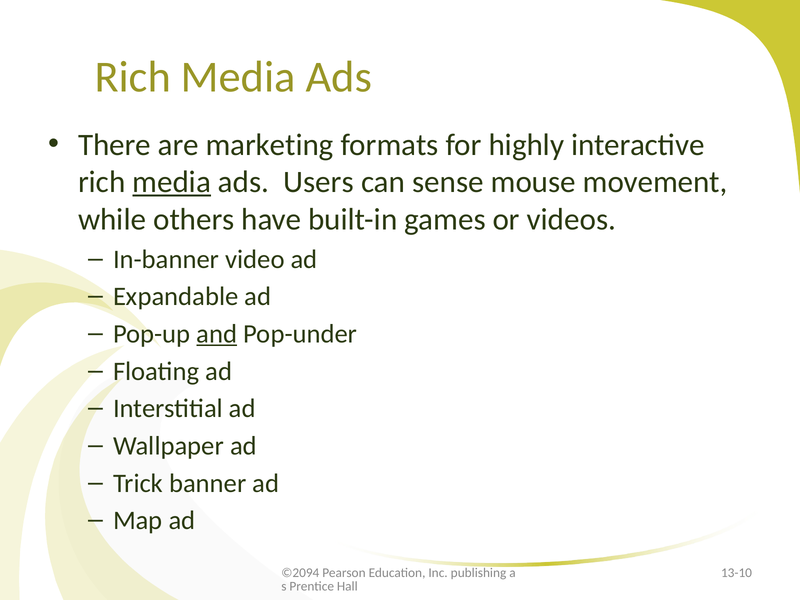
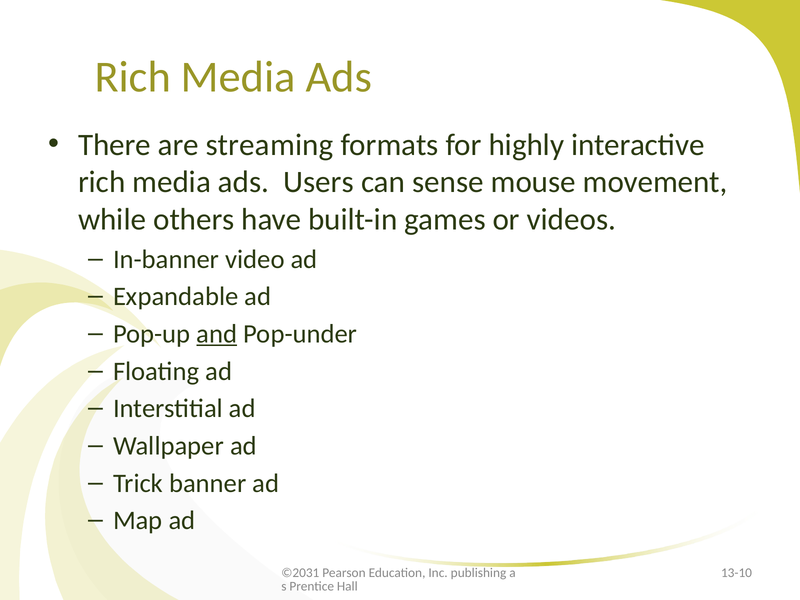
marketing: marketing -> streaming (269, 145)
media underline: present -> none (172, 182)
©2094: ©2094 -> ©2031 (300, 573)
